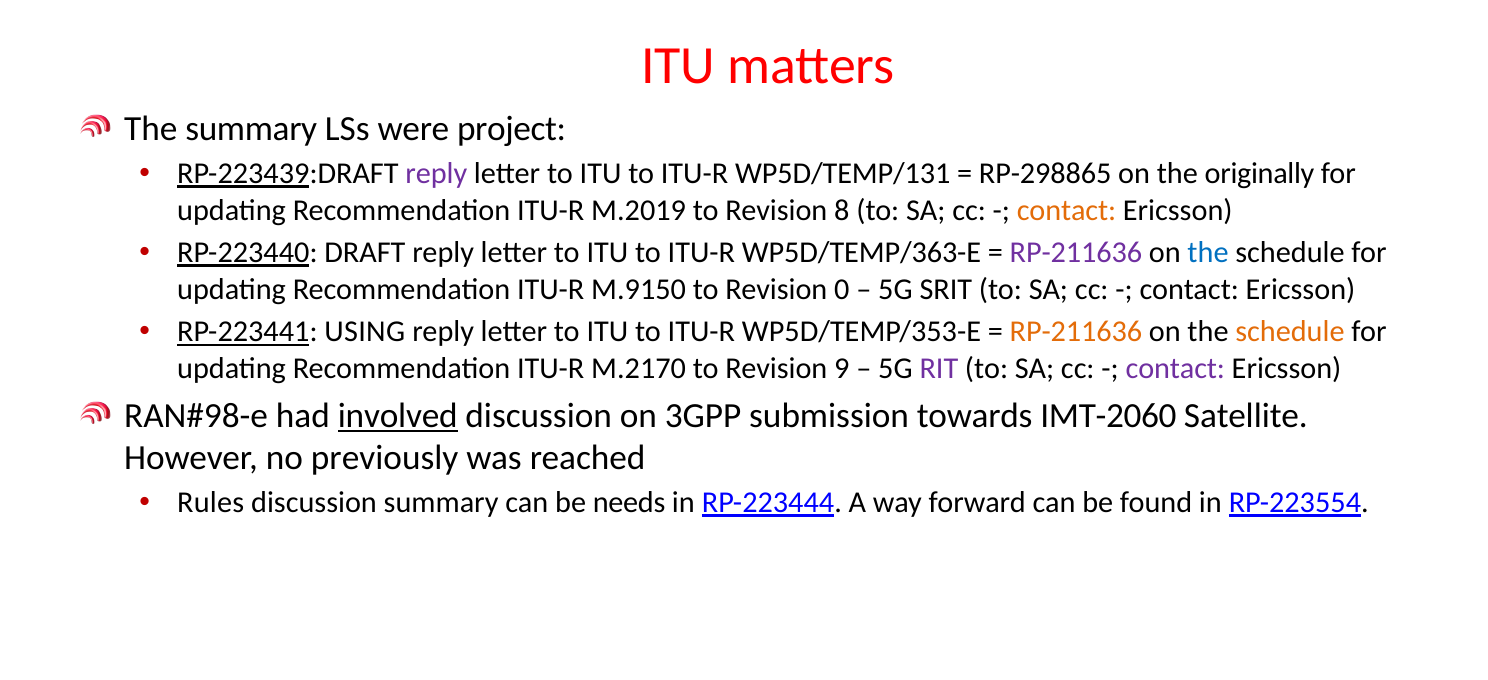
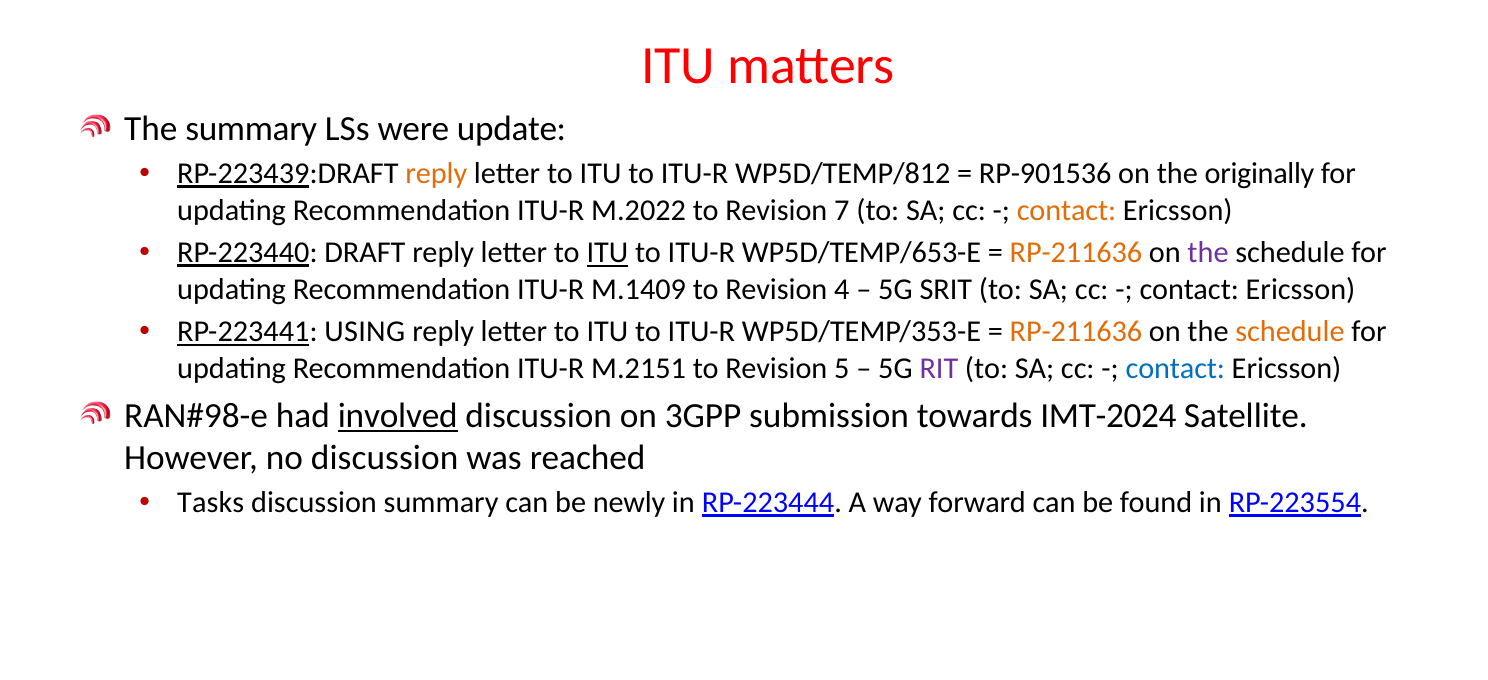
project: project -> update (512, 129)
reply colour: purple -> orange (436, 174)
WP5D/TEMP/131: WP5D/TEMP/131 -> WP5D/TEMP/812 (843, 174)
RP-298865: RP-298865 -> RP-901536 (1045, 174)
M.2019: M.2019 -> M.2022 (639, 211)
8: 8 -> 7 (842, 211)
ITU underline: none -> present (607, 253)
WP5D/TEMP/363-E: WP5D/TEMP/363-E -> WP5D/TEMP/653-E (862, 253)
RP-211636 colour: purple -> orange (1076, 253)
the colour: blue -> purple (1208, 253)
M.9150: M.9150 -> M.1409 (639, 290)
0: 0 -> 4 (842, 290)
M.2170: M.2170 -> M.2151 (639, 369)
9: 9 -> 5 (842, 369)
contact colour: purple -> blue (1175, 369)
IMT-2060: IMT-2060 -> IMT-2024 (1108, 416)
no previously: previously -> discussion (385, 458)
Rules: Rules -> Tasks (211, 503)
needs: needs -> newly (629, 503)
